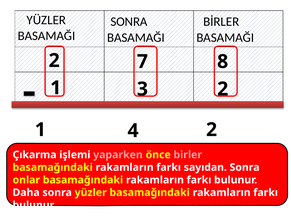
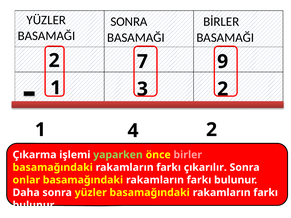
8: 8 -> 9 (223, 62)
yaparken colour: pink -> light green (118, 155)
sayıdan: sayıdan -> çıkarılır (205, 168)
